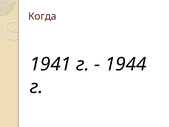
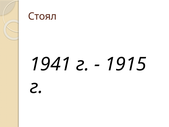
Когда: Когда -> Стоял (42, 16)
1944: 1944 -> 1915 (126, 64)
